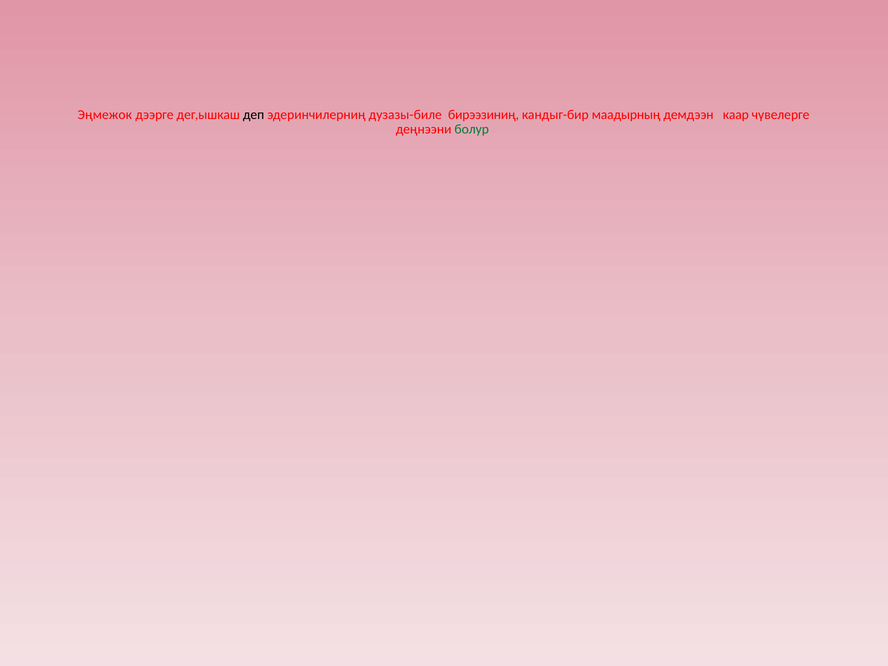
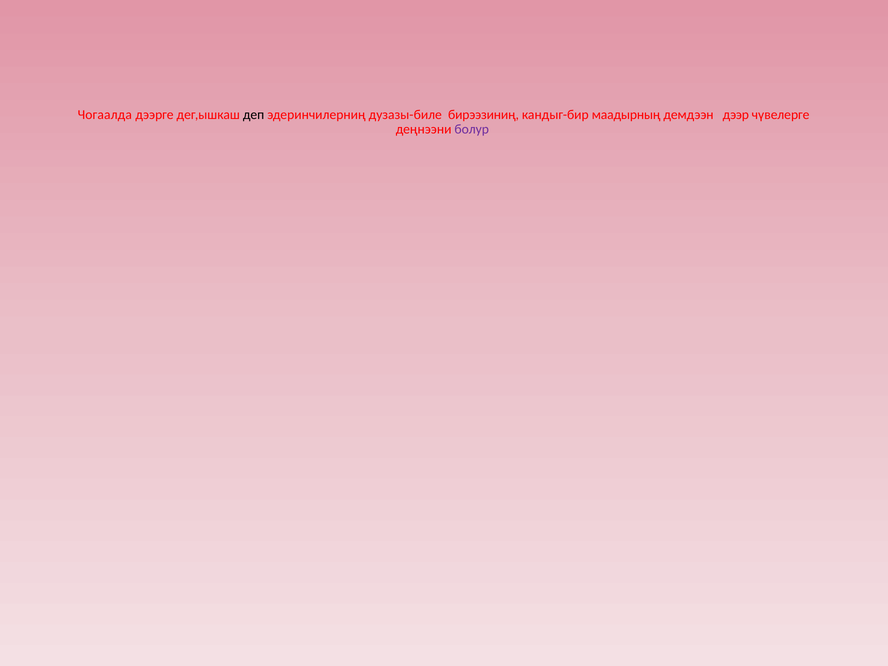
Эңмежок: Эңмежок -> Чогаалда (105, 115)
каар: каар -> дээр (736, 115)
болур colour: green -> purple (472, 129)
